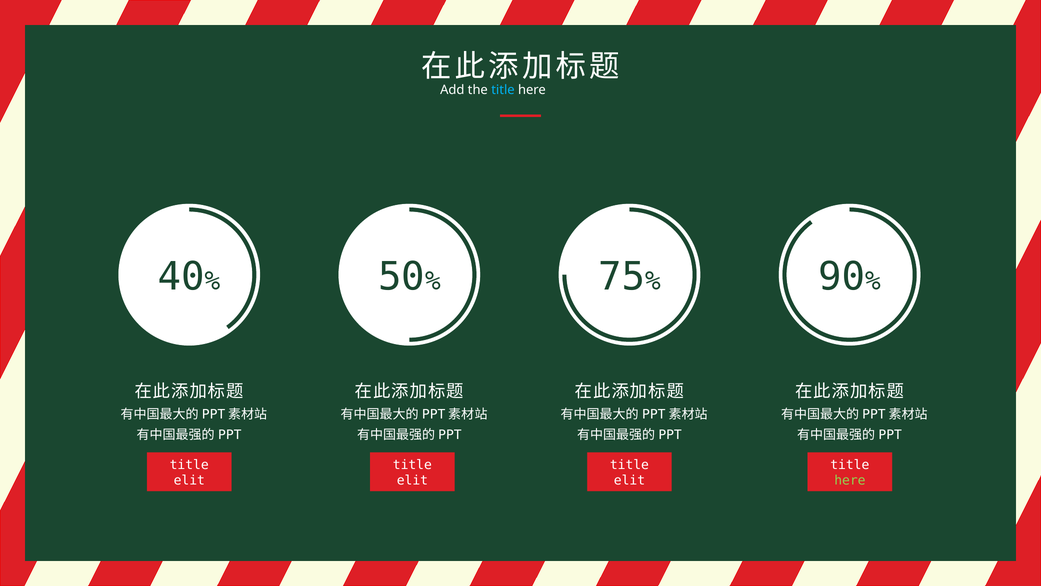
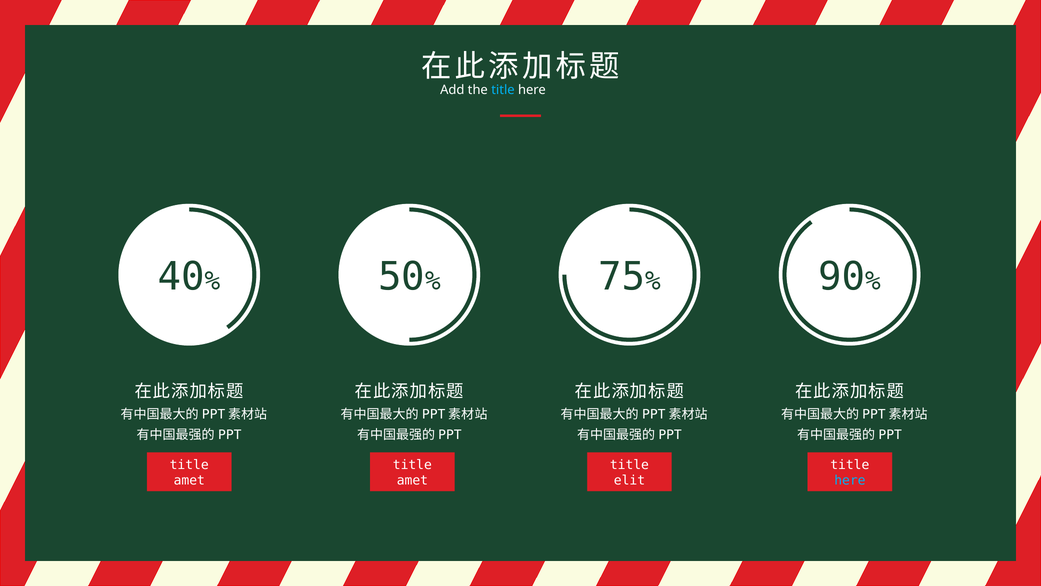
elit: elit -> amet (189, 480)
elit: elit -> amet (412, 480)
here colour: light green -> light blue (850, 480)
